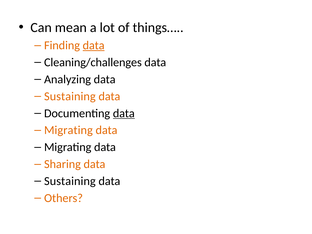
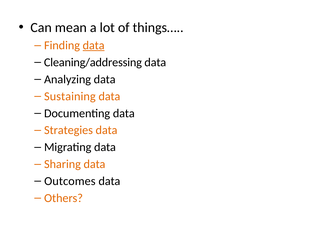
Cleaning/challenges: Cleaning/challenges -> Cleaning/addressing (93, 62)
data underline: present -> none (124, 113)
Migrating: Migrating -> Strategies (68, 130)
Sustaining: Sustaining -> Outcomes (70, 181)
